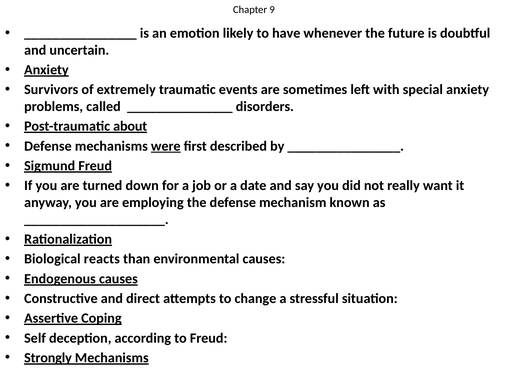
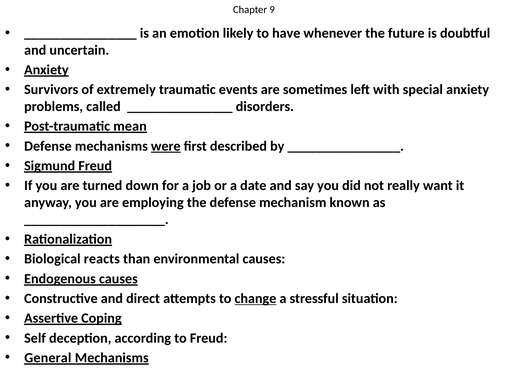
about: about -> mean (130, 126)
change underline: none -> present (255, 299)
Strongly: Strongly -> General (48, 358)
